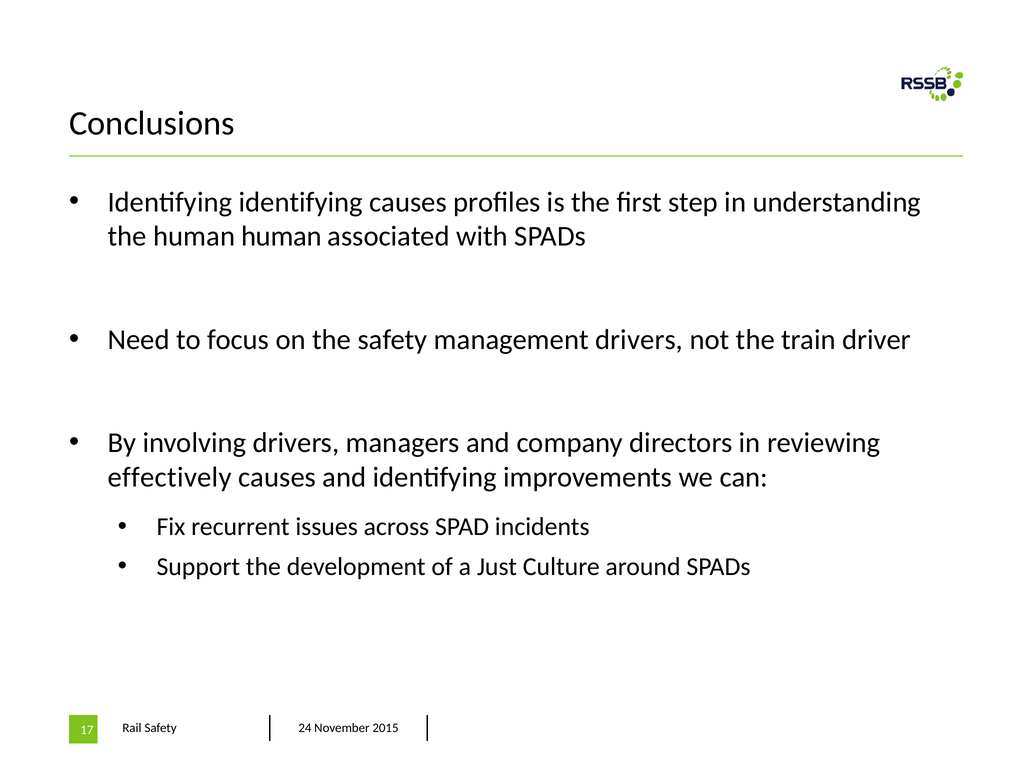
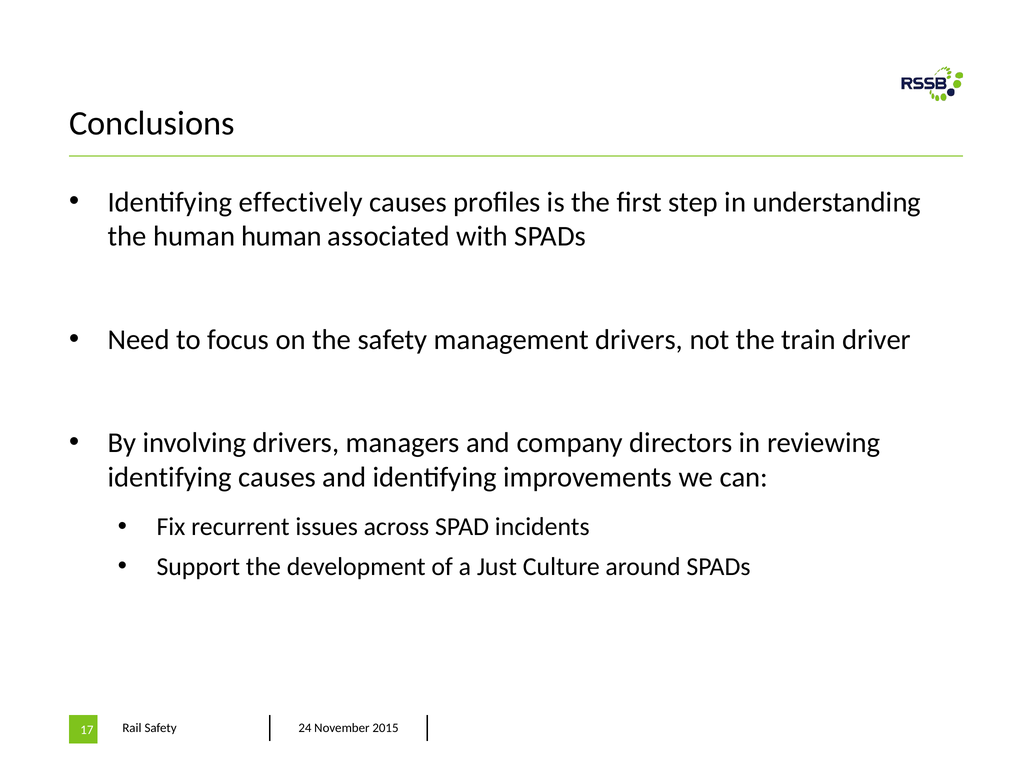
Identifying identifying: identifying -> effectively (301, 202)
effectively: effectively -> identifying (170, 477)
